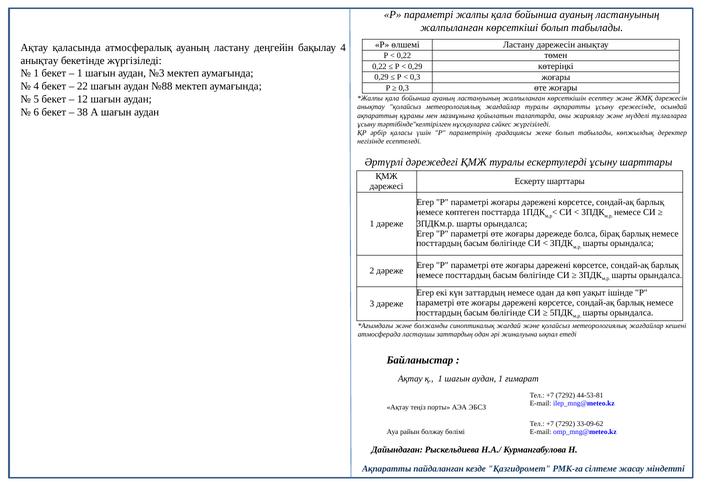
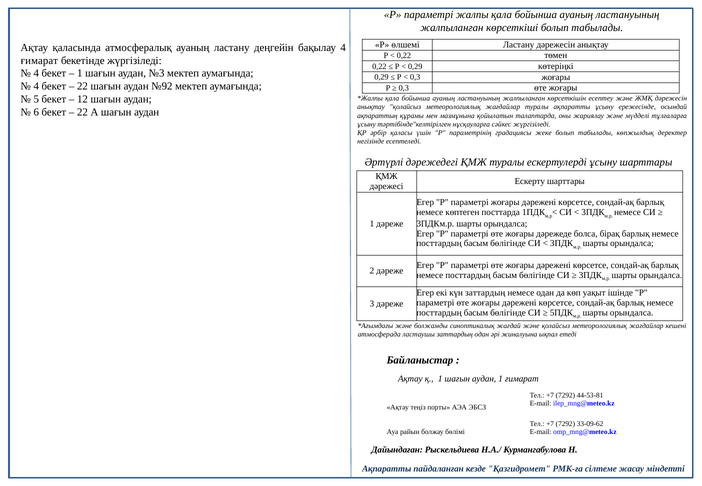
анықтау: анықтау -> ғимарат (39, 60)
1: 1 -> 4 (36, 73)
№88: №88 -> №92 (162, 86)
38: 38 -> 22 (82, 112)
